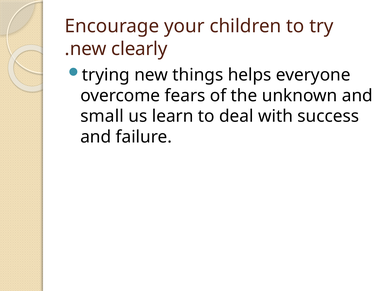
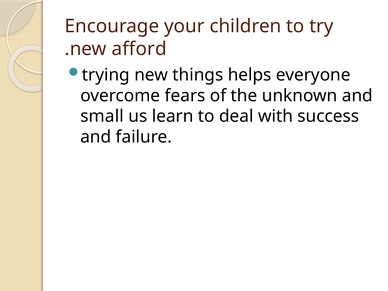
clearly: clearly -> afford (139, 49)
